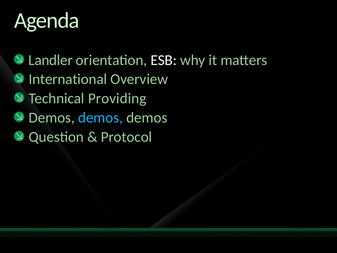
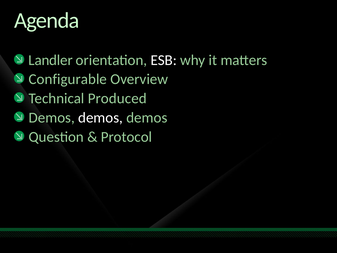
International: International -> Configurable (68, 79)
Providing: Providing -> Produced (117, 98)
demos colour: light blue -> white (101, 118)
